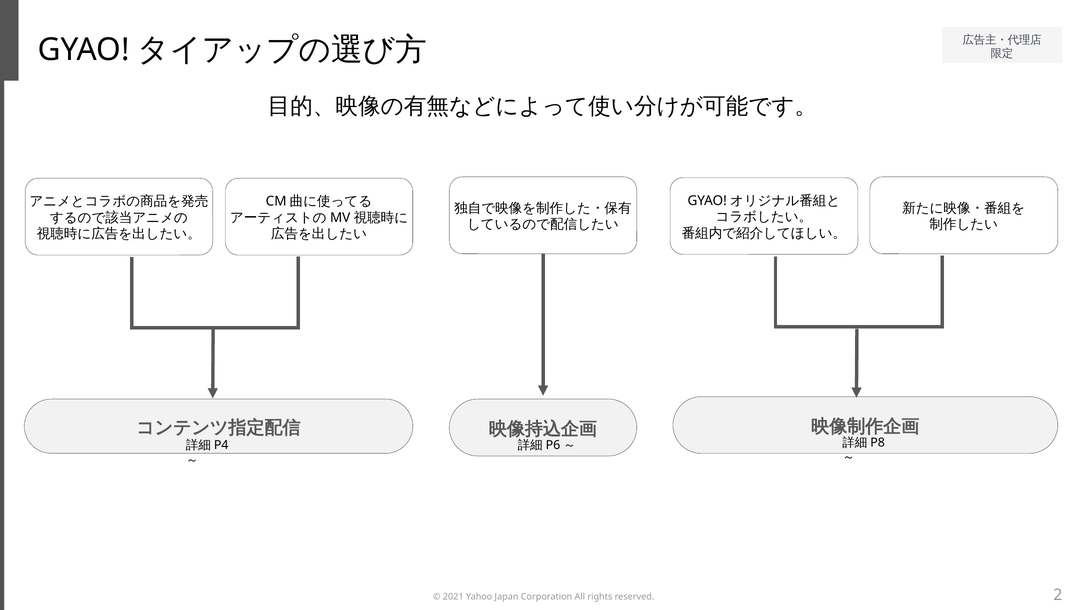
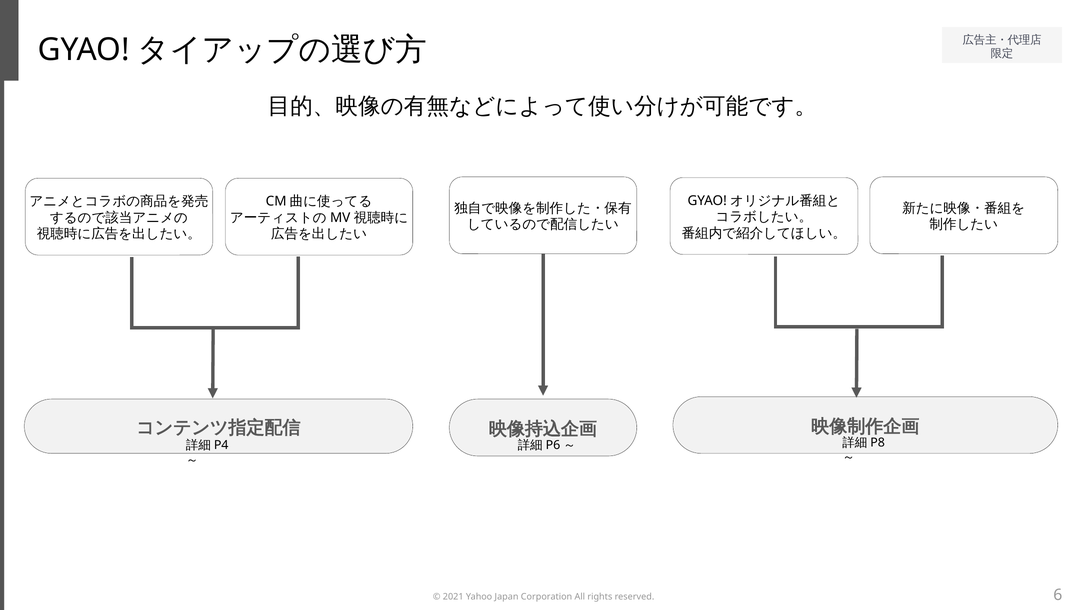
2: 2 -> 6 (1058, 595)
